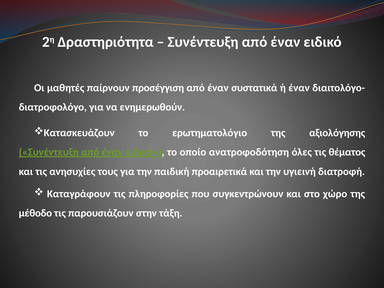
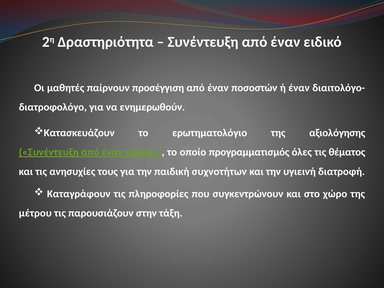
συστατικά: συστατικά -> ποσοστών (254, 88)
ανατροφοδότηση: ανατροφοδότηση -> προγραμματισμός (249, 152)
προαιρετικά: προαιρετικά -> συχνοτήτων (219, 172)
μέθοδο: μέθοδο -> μέτρου (35, 213)
